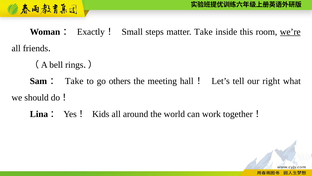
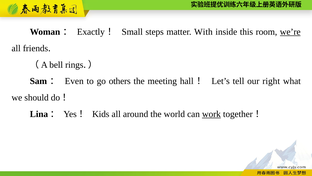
matter Take: Take -> With (203, 32)
Take: Take -> Even (74, 81)
work underline: none -> present (211, 114)
